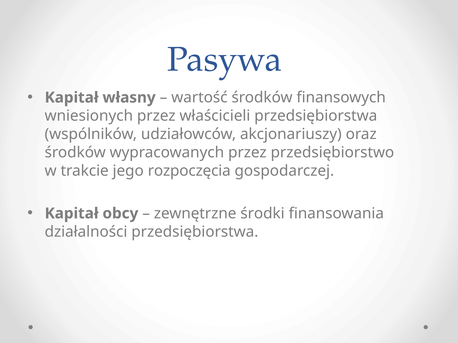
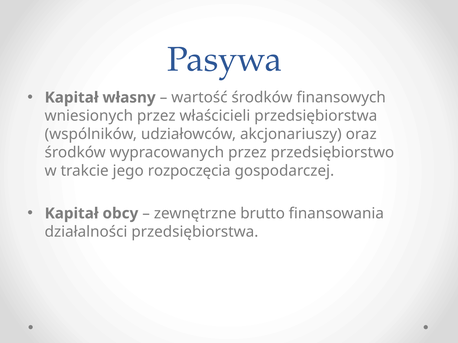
środki: środki -> brutto (263, 214)
